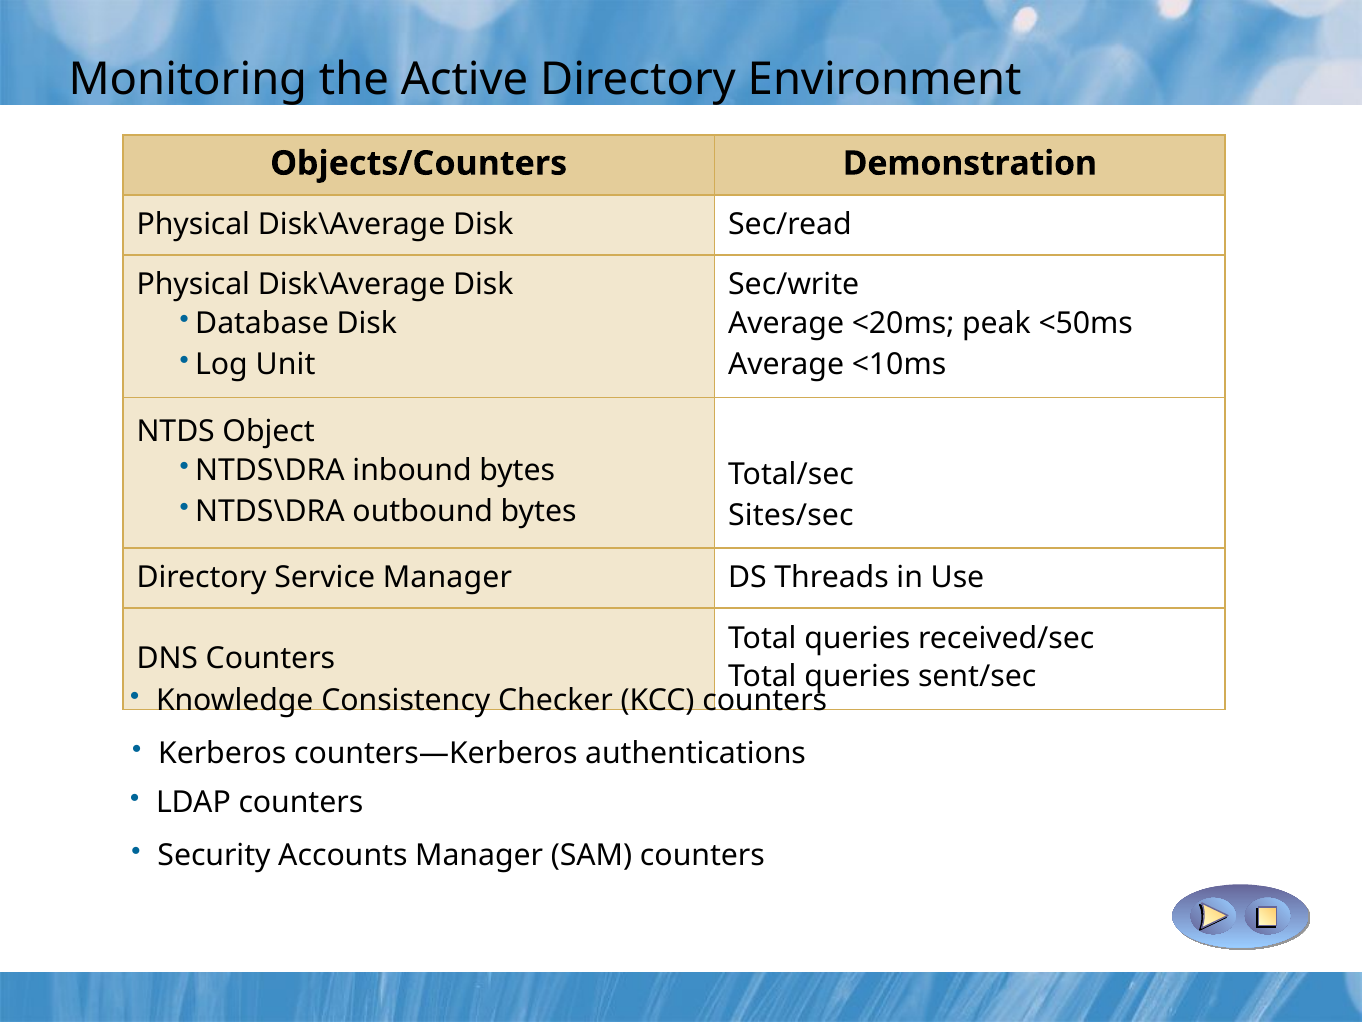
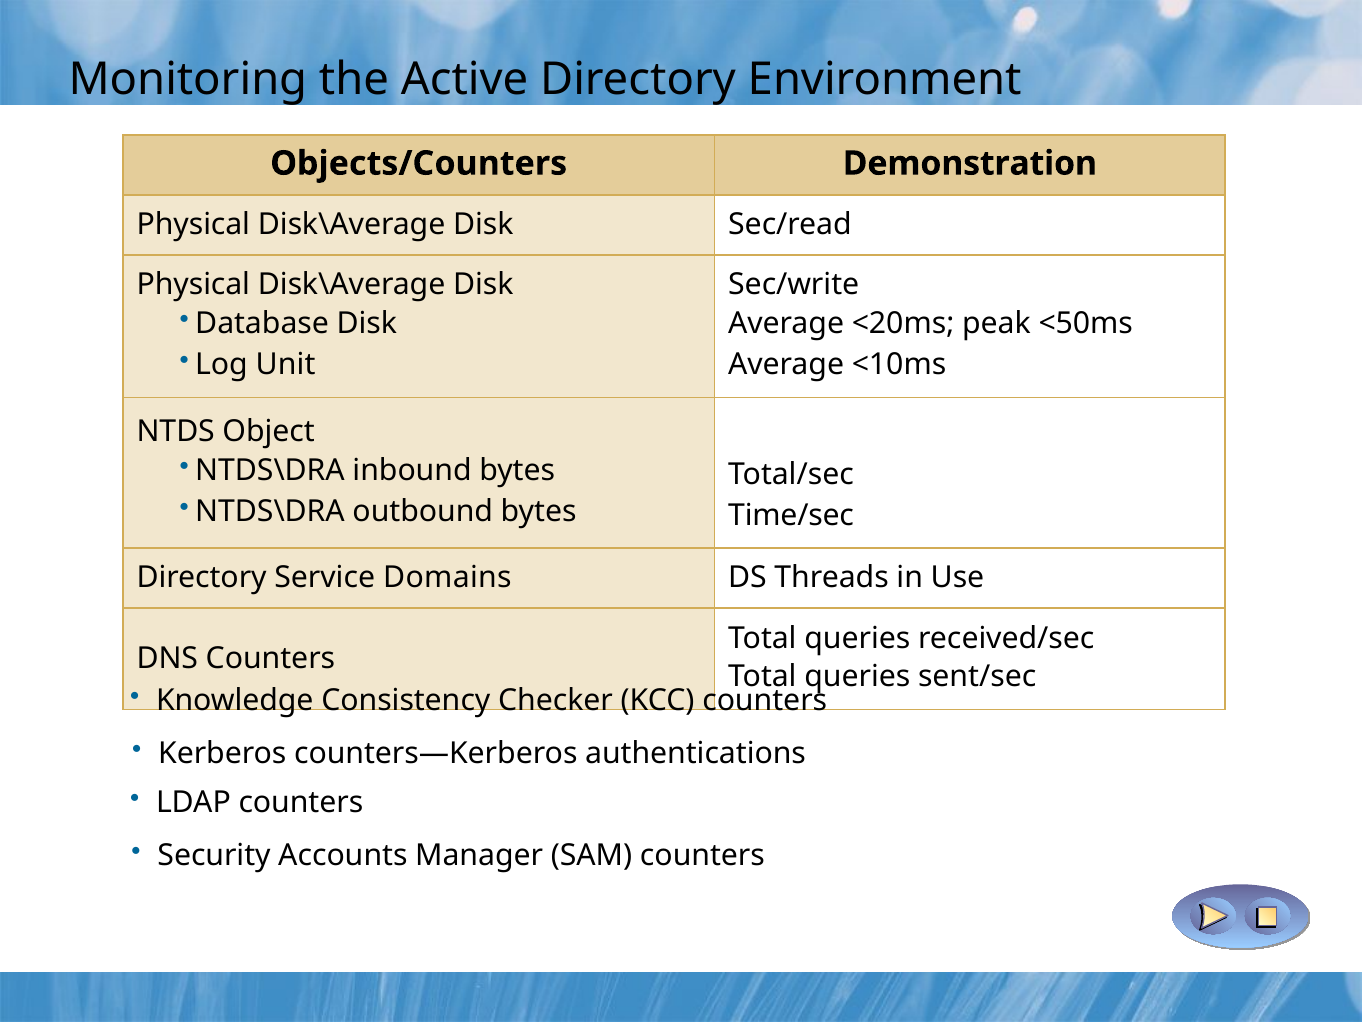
Sites/sec: Sites/sec -> Time/sec (791, 515)
Service Manager: Manager -> Domains (447, 578)
